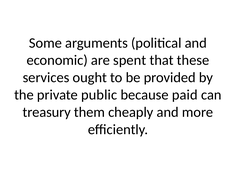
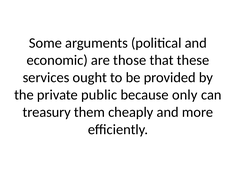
spent: spent -> those (130, 60)
paid: paid -> only (185, 95)
